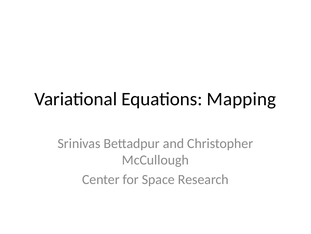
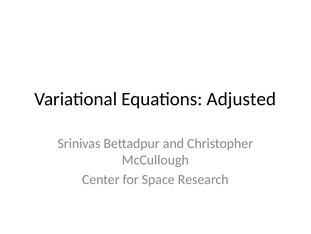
Mapping: Mapping -> Adjusted (241, 99)
